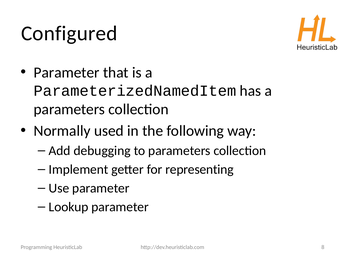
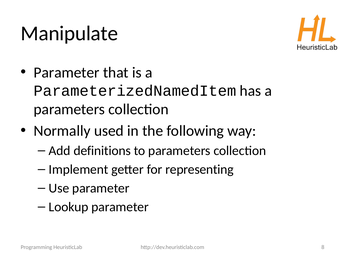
Configured: Configured -> Manipulate (69, 33)
debugging: debugging -> definitions (102, 150)
